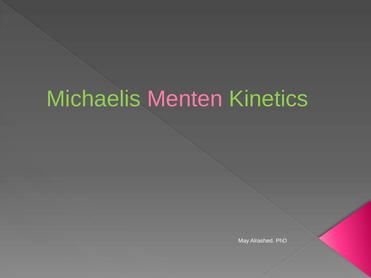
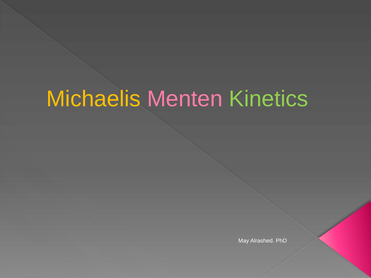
Michaelis colour: light green -> yellow (94, 99)
